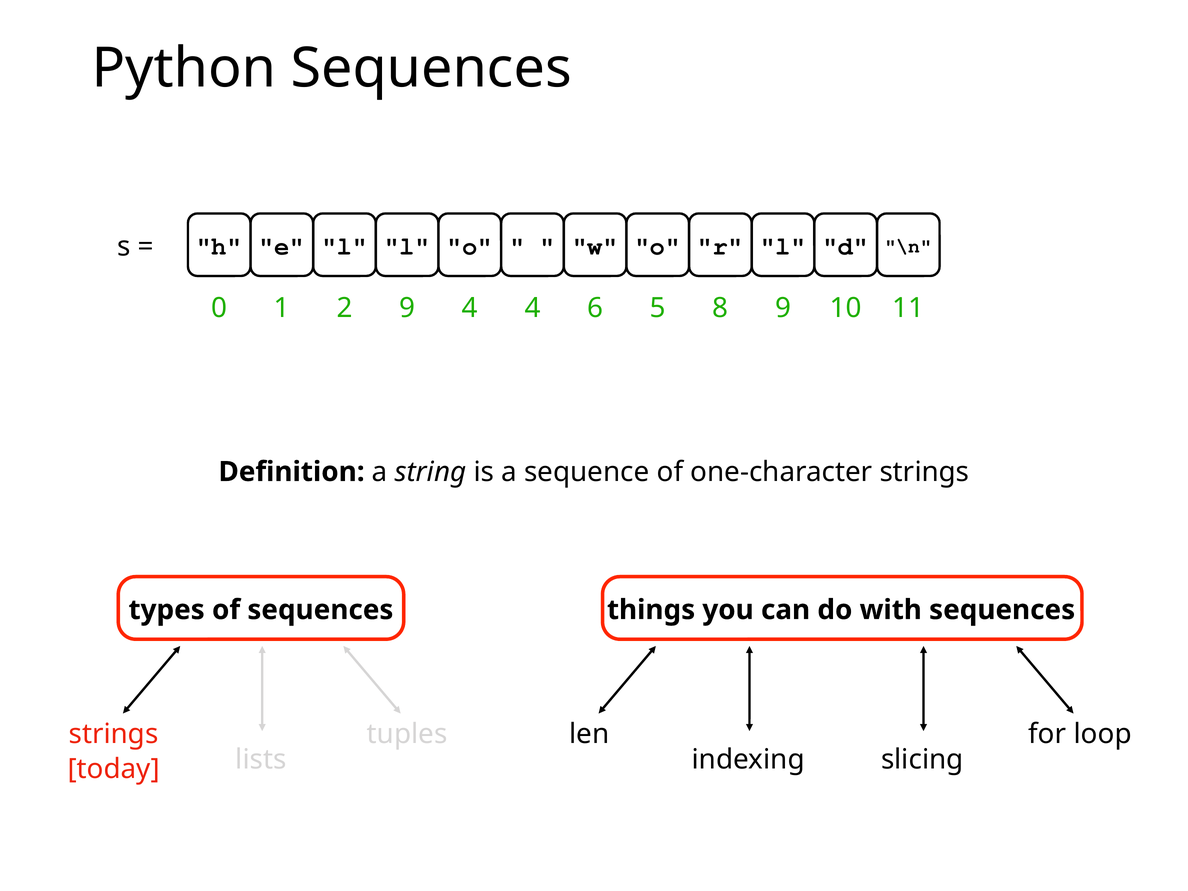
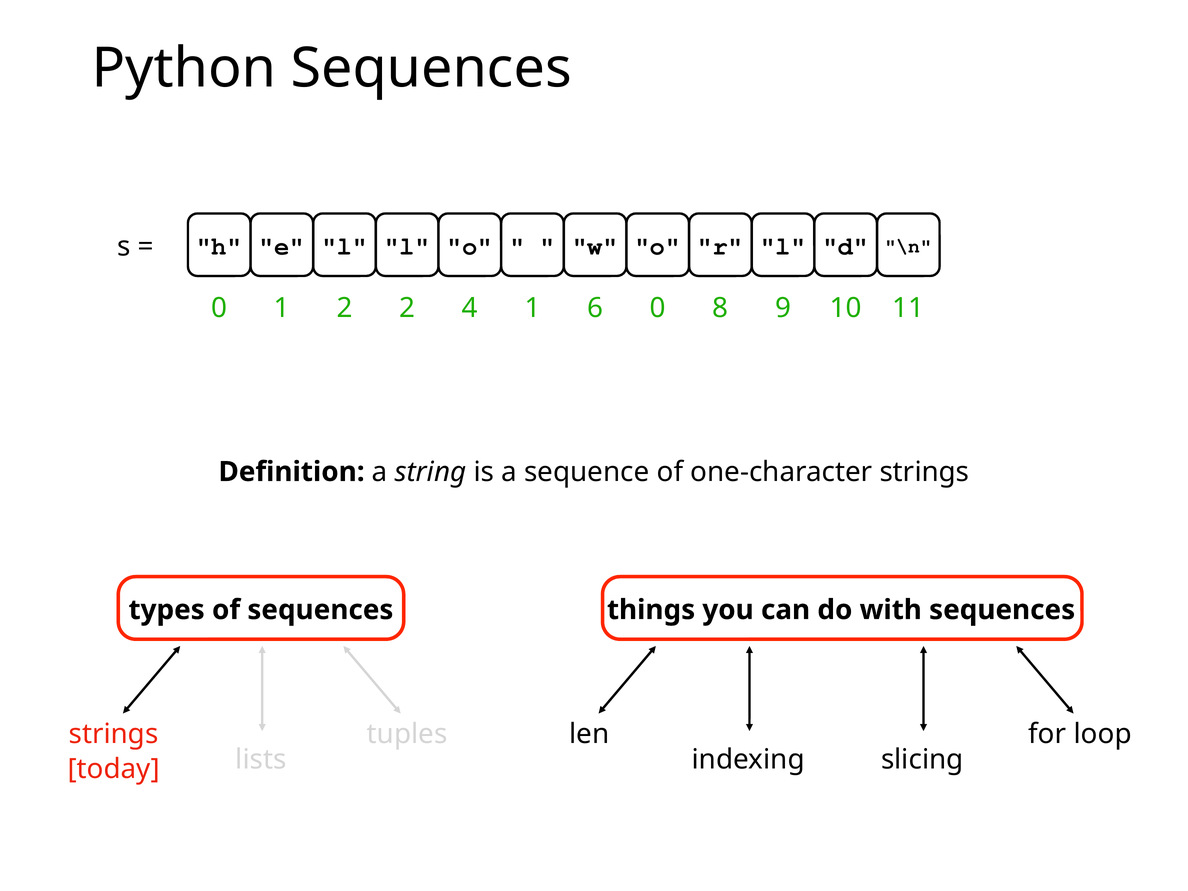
2 9: 9 -> 2 (407, 308)
4 4: 4 -> 1 (532, 308)
6 5: 5 -> 0 (658, 308)
